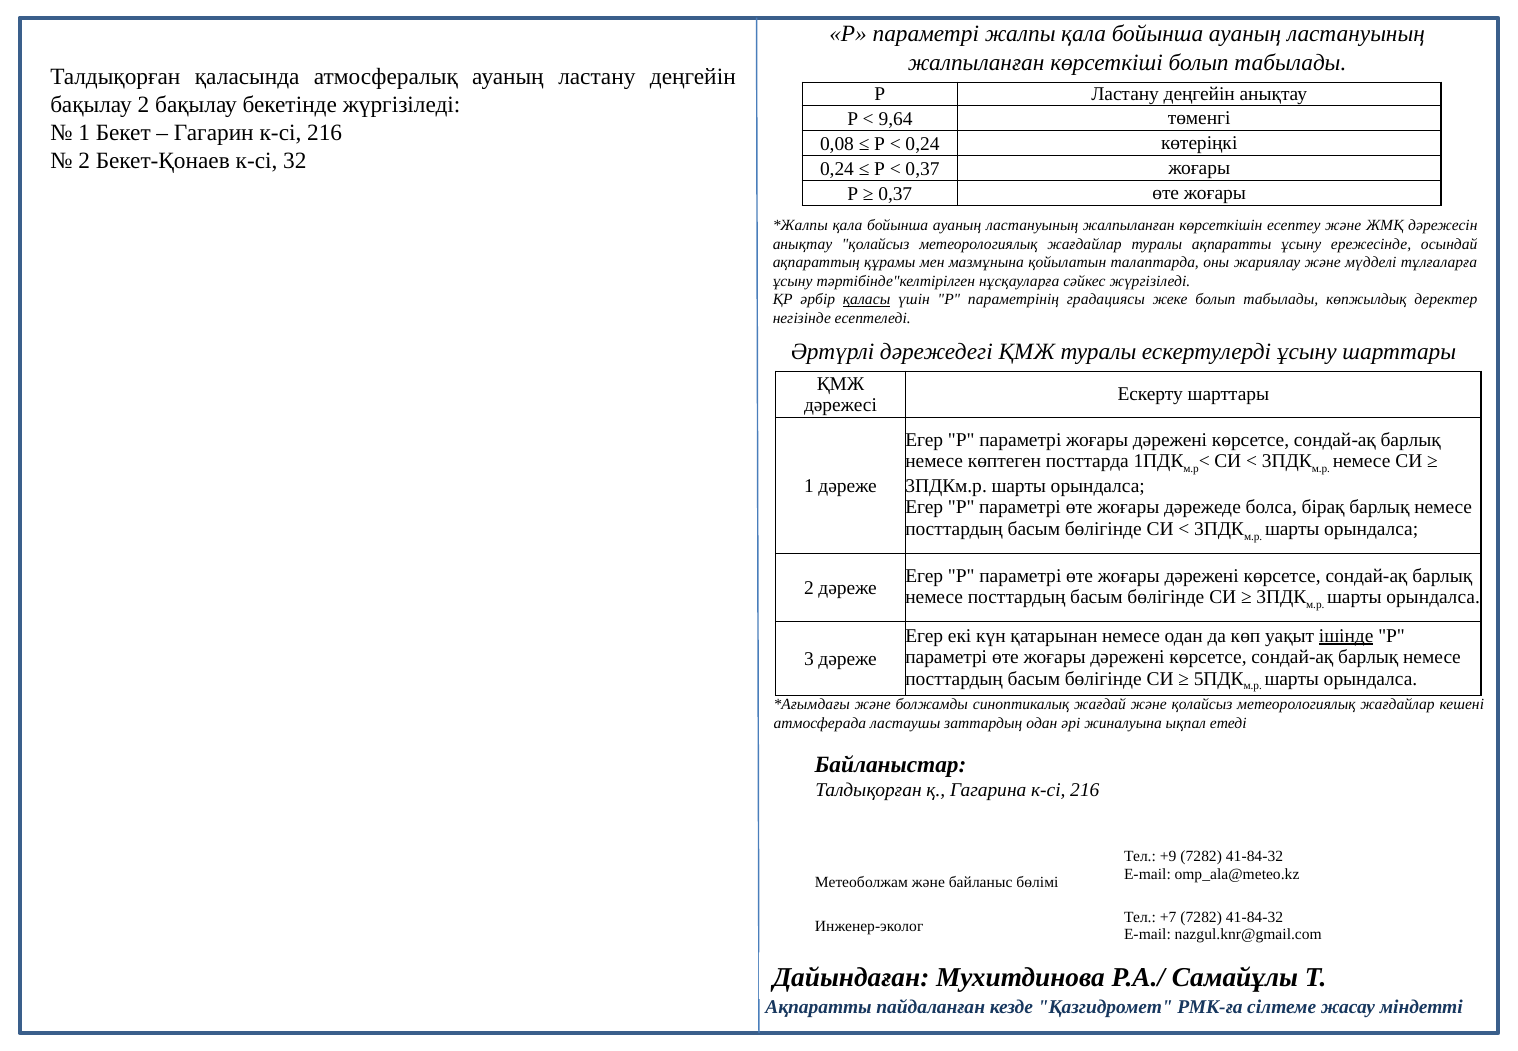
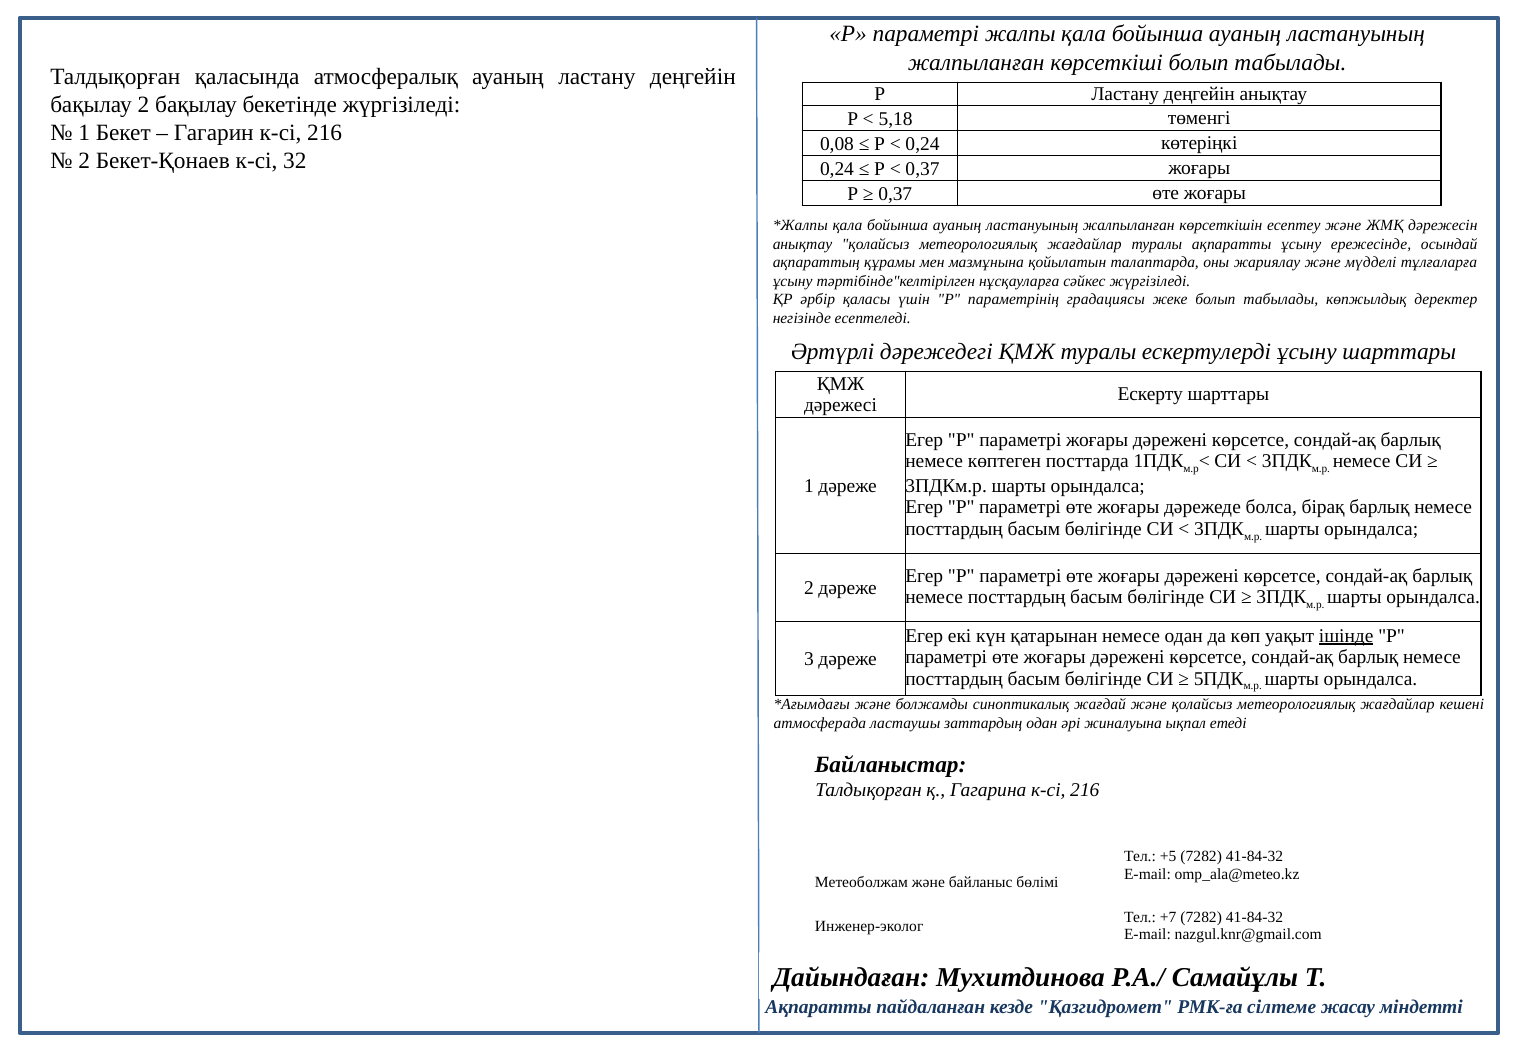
9,64: 9,64 -> 5,18 (896, 119)
қаласы underline: present -> none (867, 300)
+9: +9 -> +5 (1168, 857)
